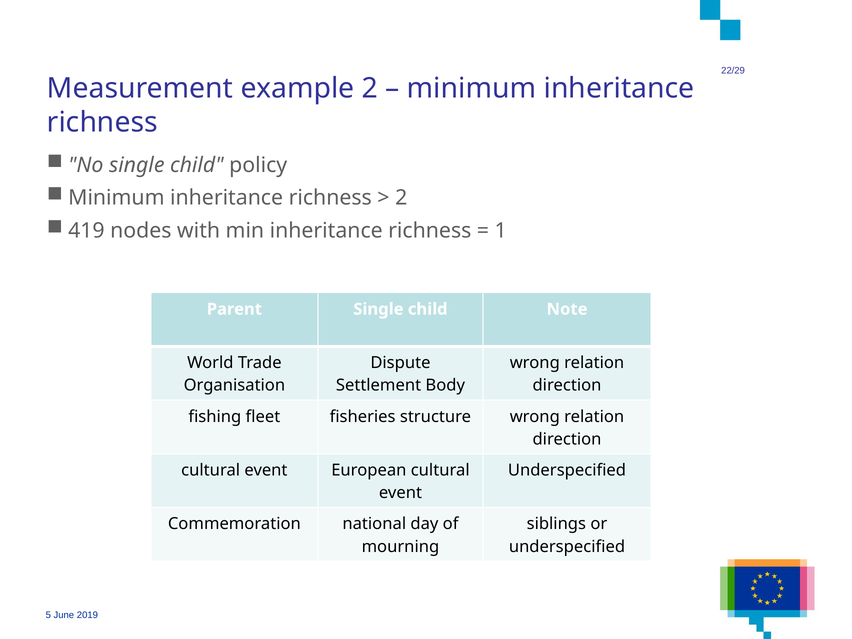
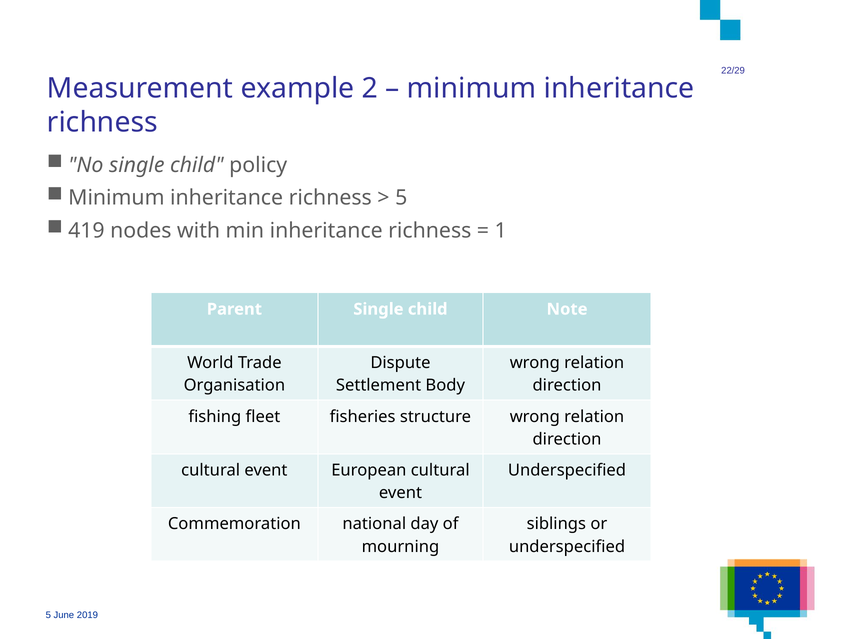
2: 2 -> 5 (401, 198)
